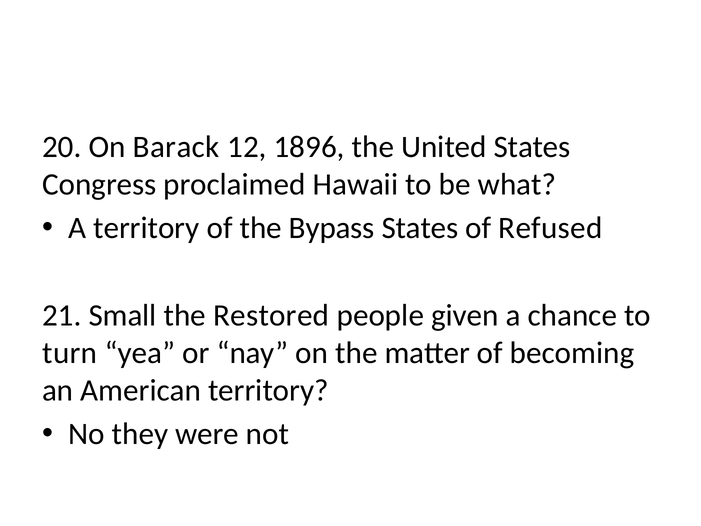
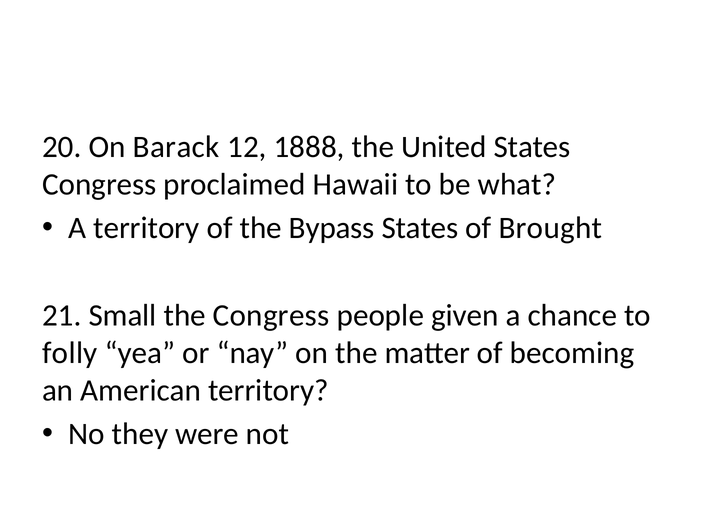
1896: 1896 -> 1888 (309, 147)
Refused: Refused -> Brought (550, 228)
the Restored: Restored -> Congress (271, 315)
turn: turn -> folly (70, 353)
